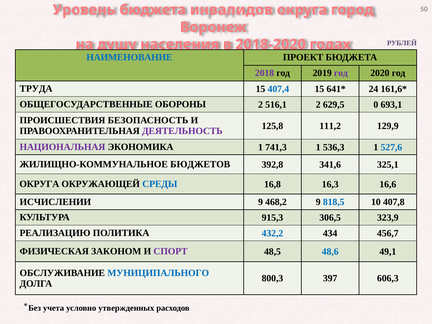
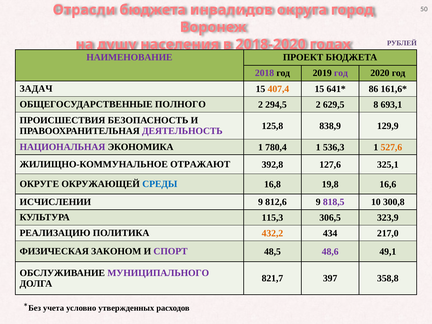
Уровень: Уровень -> Отрасли (84, 10)
НАИМЕНОВАНИЕ colour: blue -> purple (129, 57)
ТРУДА: ТРУДА -> ЗАДАЧ (36, 89)
407,4 colour: blue -> orange (278, 89)
24: 24 -> 86 (373, 89)
ОБОРОНЫ: ОБОРОНЫ -> ПОЛНОГО (180, 104)
516,1: 516,1 -> 294,5 (276, 105)
0: 0 -> 8 (376, 105)
111,2: 111,2 -> 838,9 (330, 126)
741,3: 741,3 -> 780,4 (276, 147)
527,6 colour: blue -> orange (391, 147)
БЮДЖЕТОВ: БЮДЖЕТОВ -> ОТРАЖАЮТ (200, 164)
341,6: 341,6 -> 127,6 (330, 165)
ОКРУГА: ОКРУГА -> ОКРУГЕ (39, 184)
16,3: 16,3 -> 19,8 (330, 184)
468,2: 468,2 -> 812,6 (276, 202)
818,5 colour: blue -> purple (334, 202)
407,8: 407,8 -> 300,8 (394, 202)
915,3: 915,3 -> 115,3 (272, 218)
432,2 colour: blue -> orange (272, 233)
456,7: 456,7 -> 217,0 (388, 233)
48,6 colour: blue -> purple (330, 252)
МУНИЦИПАЛЬНОГО colour: blue -> purple (158, 273)
800,3: 800,3 -> 821,7 (272, 278)
606,3: 606,3 -> 358,8 (388, 278)
